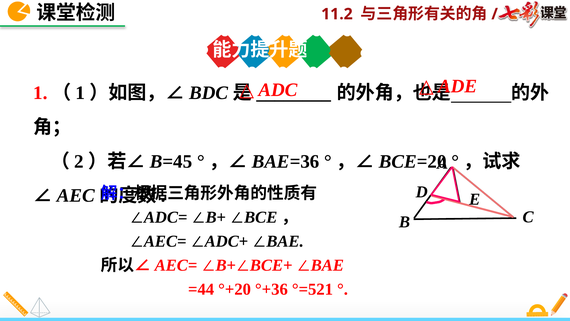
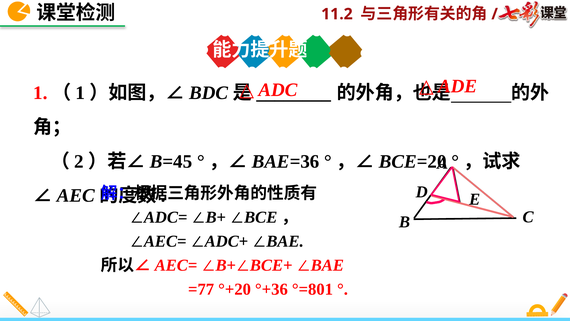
=44: =44 -> =77 (201, 289)
°=521: °=521 -> °=801 (312, 289)
